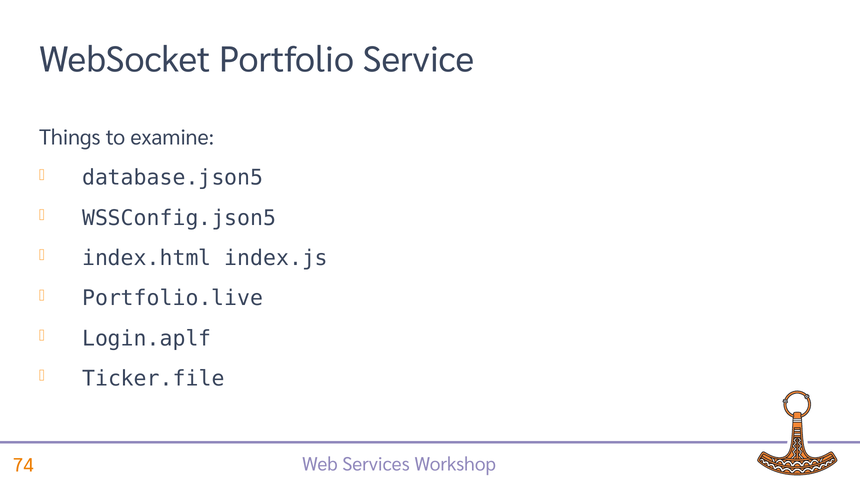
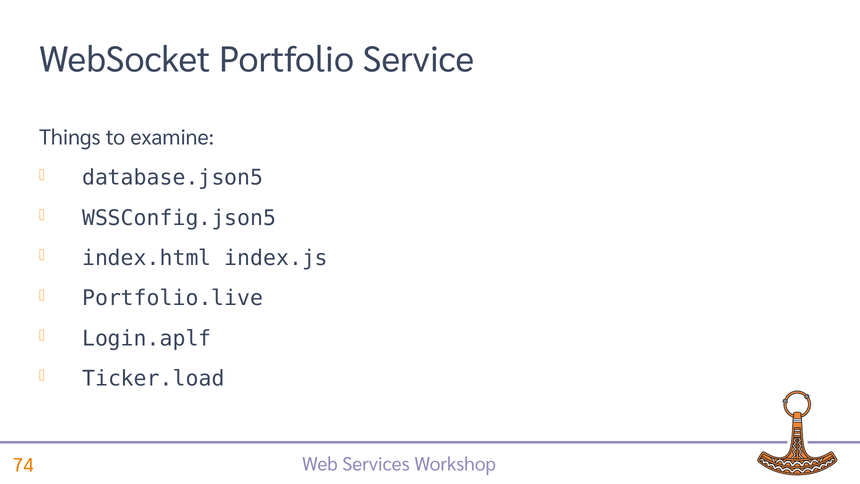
Ticker.file: Ticker.file -> Ticker.load (153, 378)
